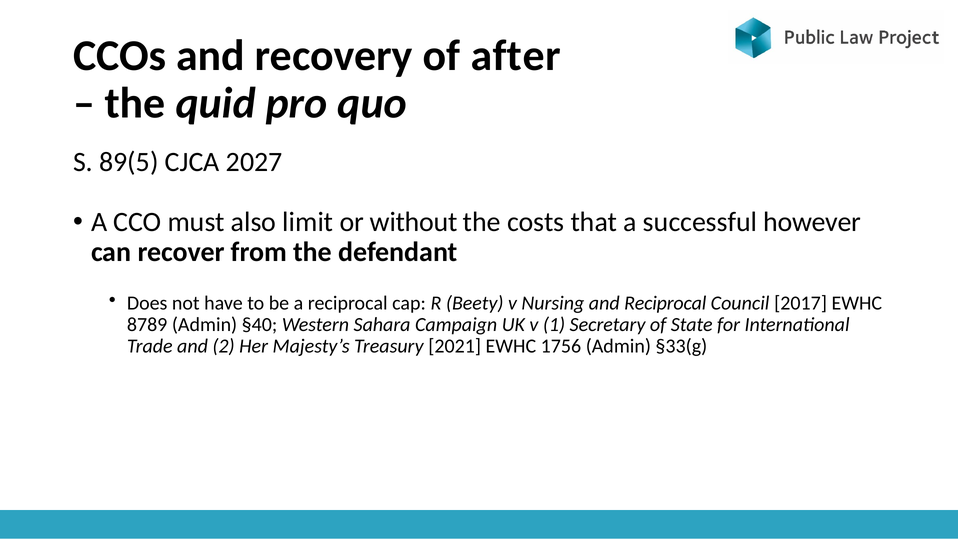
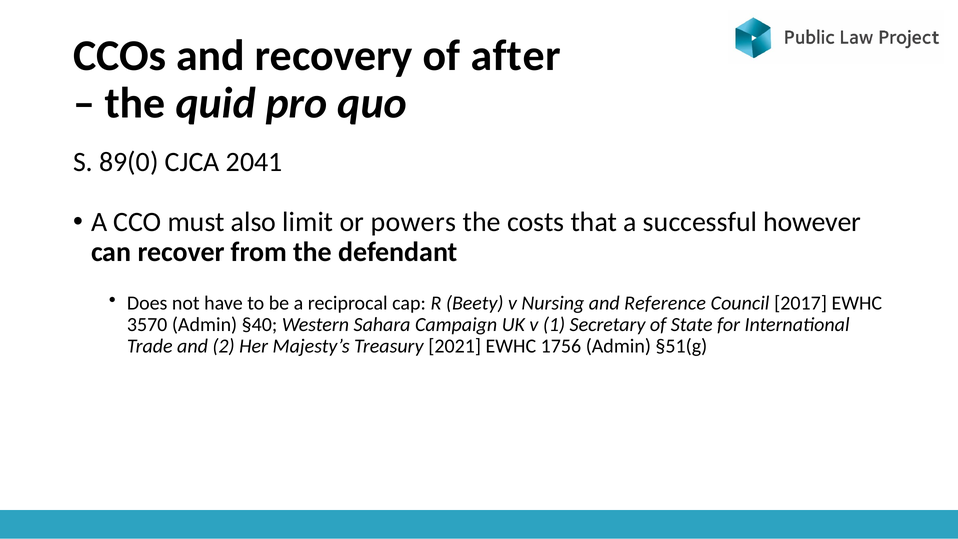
89(5: 89(5 -> 89(0 (129, 162)
2027: 2027 -> 2041 (254, 162)
without: without -> powers (413, 222)
and Reciprocal: Reciprocal -> Reference (665, 303)
8789: 8789 -> 3570 (147, 325)
§33(g: §33(g -> §51(g (681, 346)
